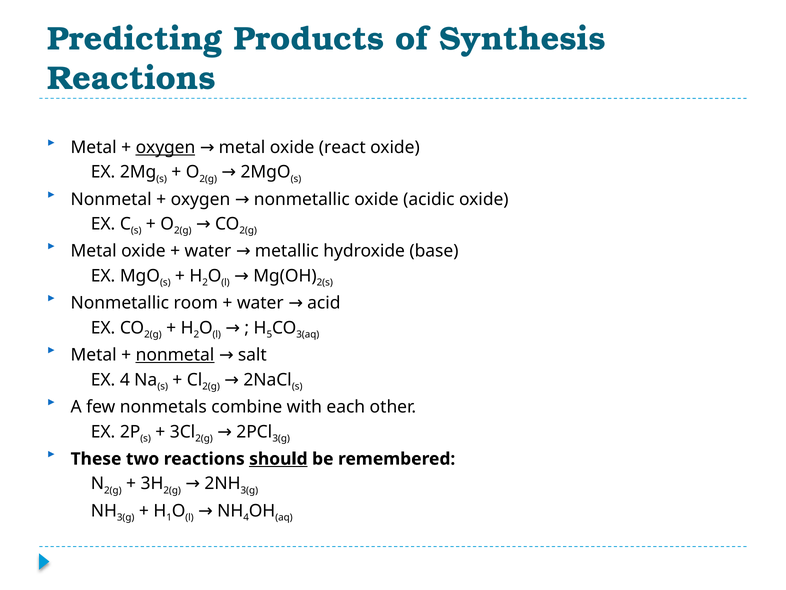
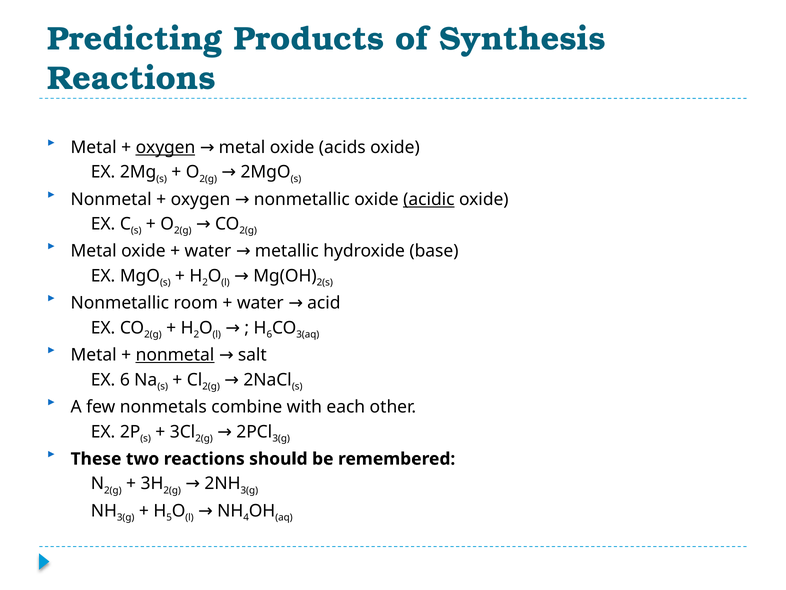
react: react -> acids (342, 147)
acidic underline: none -> present (429, 199)
5: 5 -> 6 (269, 334)
EX 4: 4 -> 6 (125, 380)
should underline: present -> none (278, 459)
1: 1 -> 5 (169, 517)
